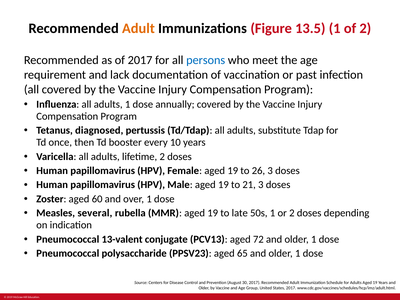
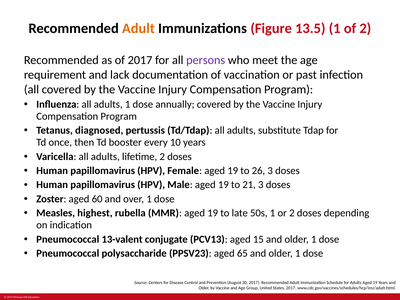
persons colour: blue -> purple (206, 60)
several: several -> highest (95, 213)
72: 72 -> 15 (258, 239)
